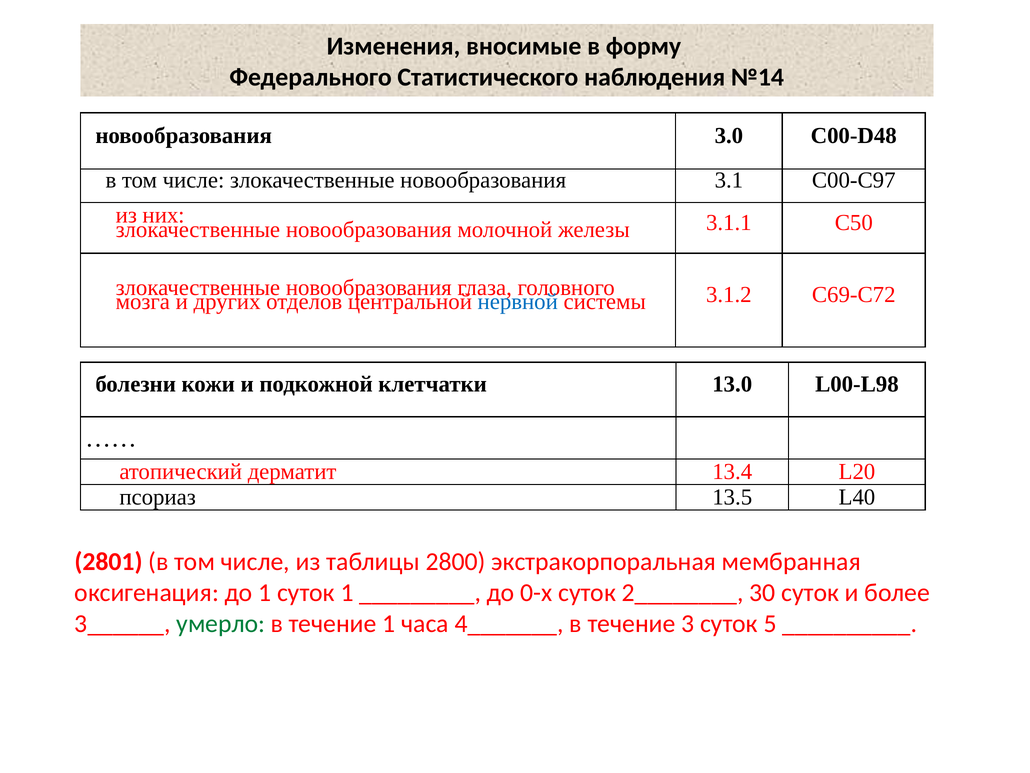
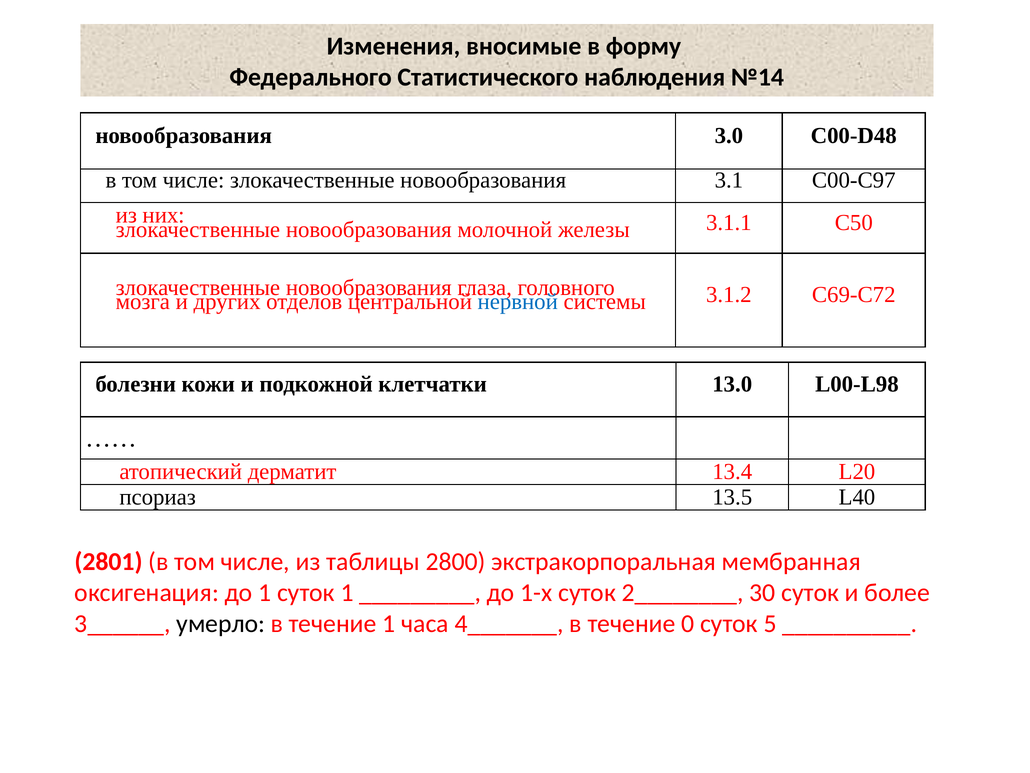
0-х: 0-х -> 1-х (536, 592)
умерло colour: green -> black (221, 623)
3: 3 -> 0 (688, 623)
